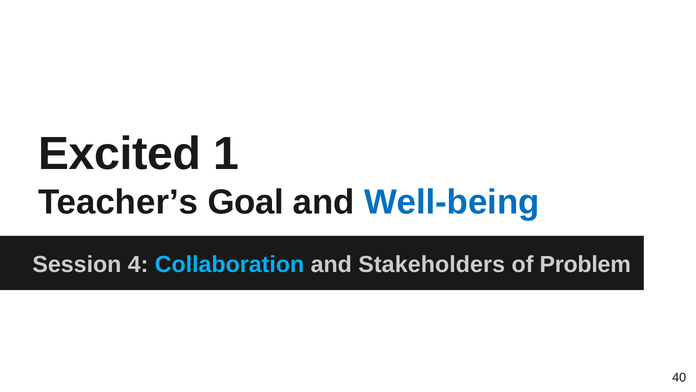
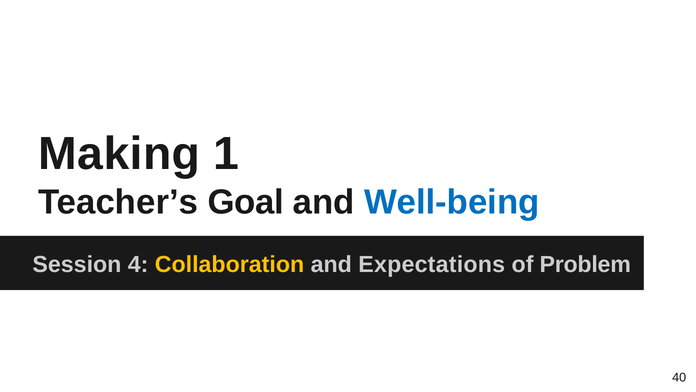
Excited: Excited -> Making (119, 154)
Collaboration colour: light blue -> yellow (230, 264)
Stakeholders: Stakeholders -> Expectations (432, 264)
